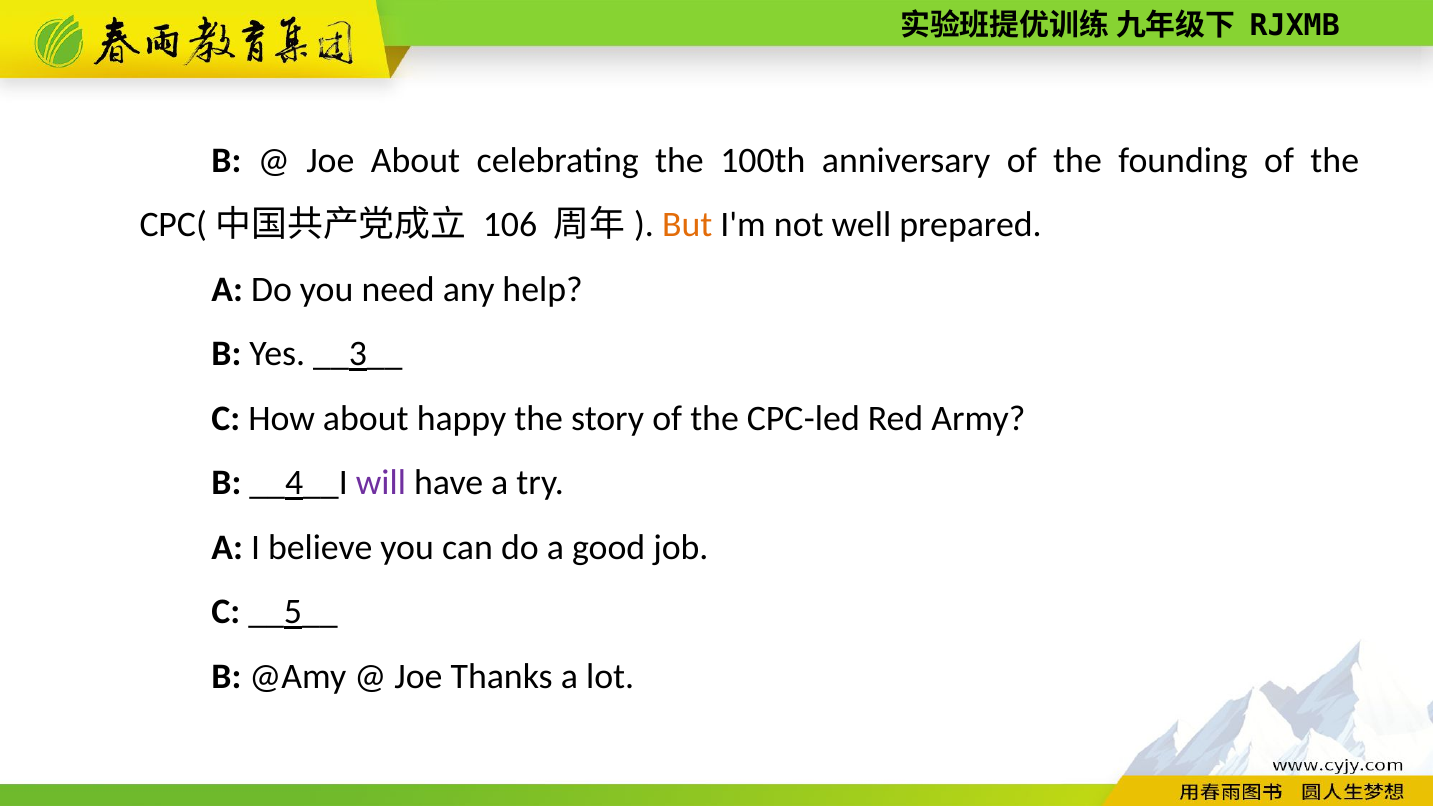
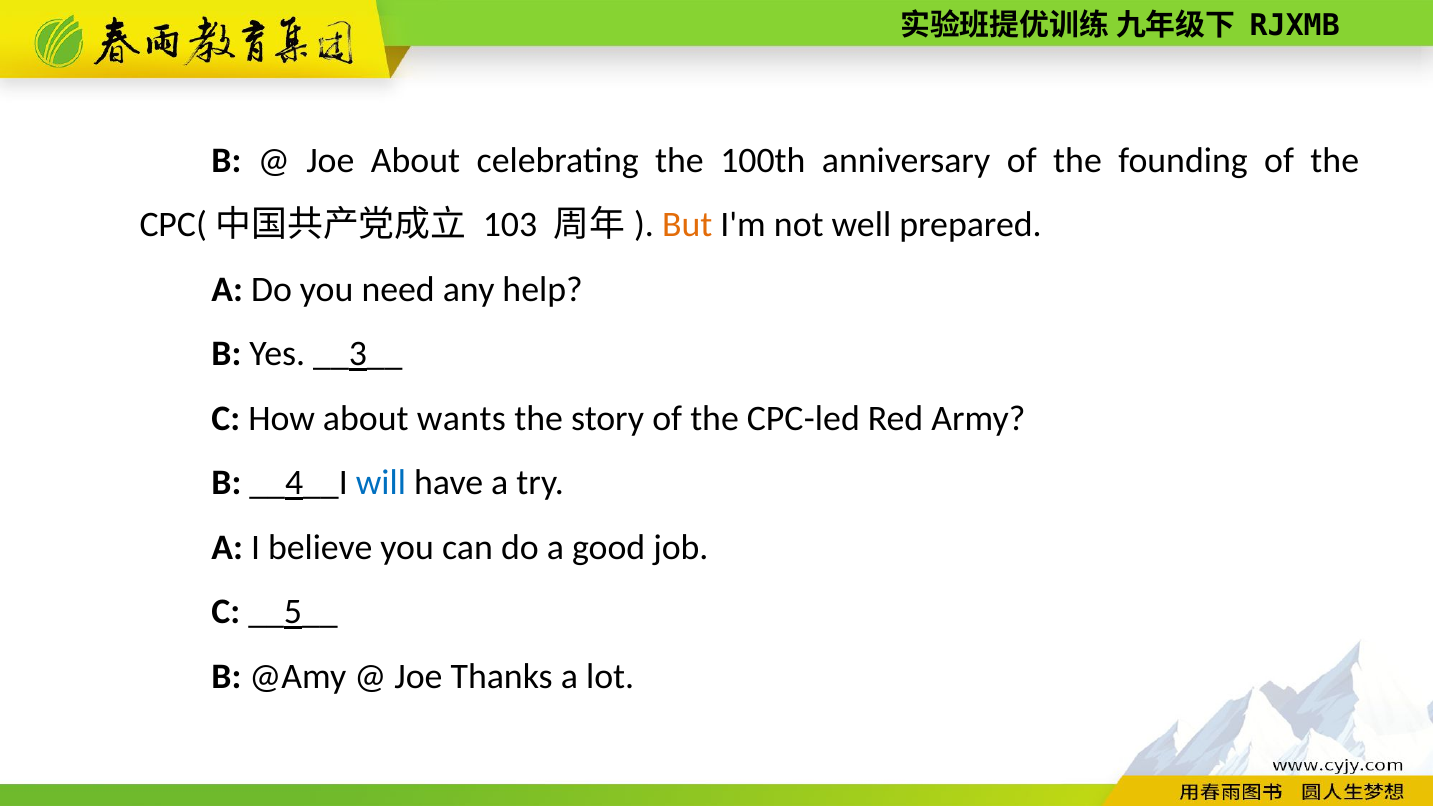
106: 106 -> 103 (510, 225)
happy: happy -> wants (461, 418)
will colour: purple -> blue (381, 483)
